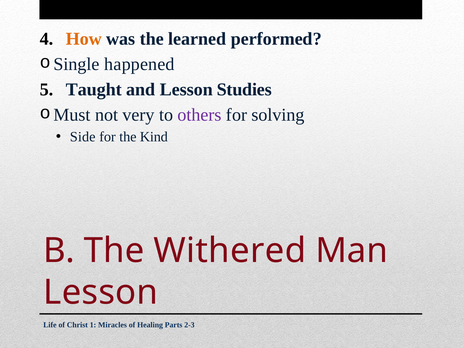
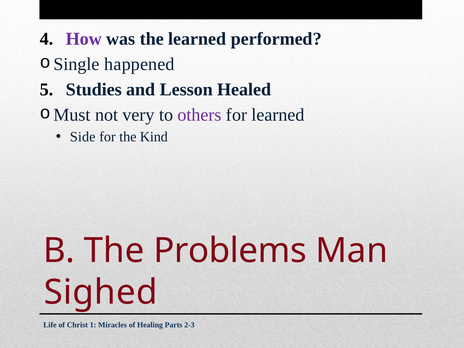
How colour: orange -> purple (84, 39)
Taught: Taught -> Studies (94, 90)
Studies: Studies -> Healed (244, 90)
for solving: solving -> learned (278, 115)
Withered: Withered -> Problems (230, 251)
Lesson: Lesson -> Sighed (101, 292)
